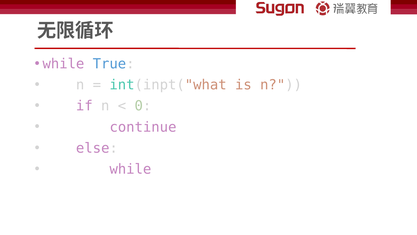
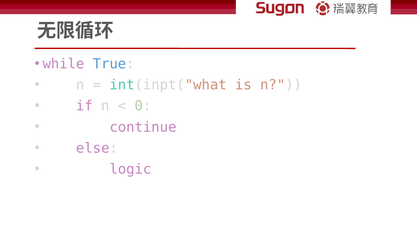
while: while -> logic (130, 169)
